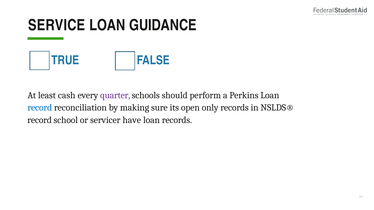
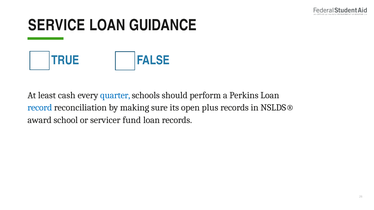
quarter colour: purple -> blue (115, 96)
only: only -> plus (210, 108)
record: record -> award (40, 120)
have: have -> fund (132, 120)
